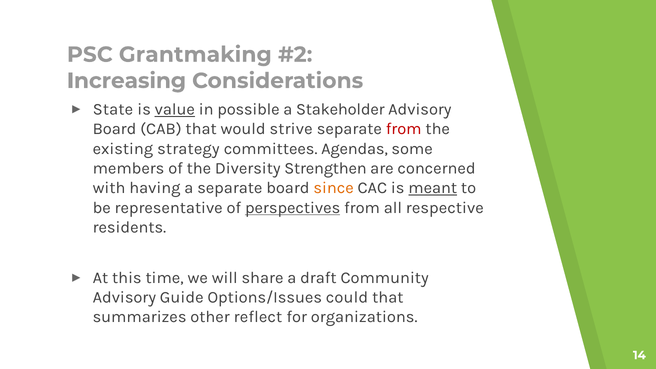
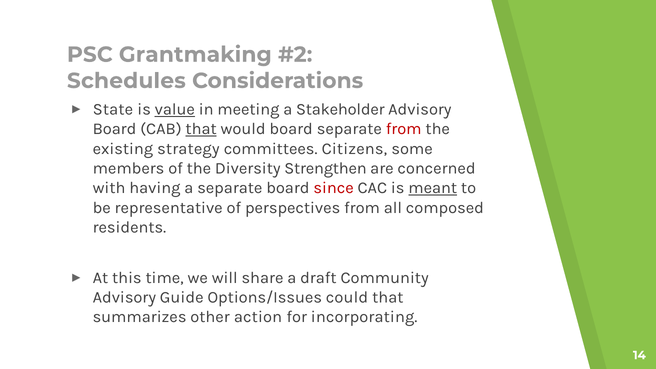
Increasing: Increasing -> Schedules (126, 81)
possible: possible -> meeting (248, 109)
that underline: none -> present (201, 129)
would strive: strive -> board (291, 129)
Agendas: Agendas -> Citizens (354, 149)
since colour: orange -> red (334, 188)
perspectives underline: present -> none (293, 208)
respective: respective -> composed (445, 208)
reflect: reflect -> action (258, 317)
organizations: organizations -> incorporating (364, 317)
